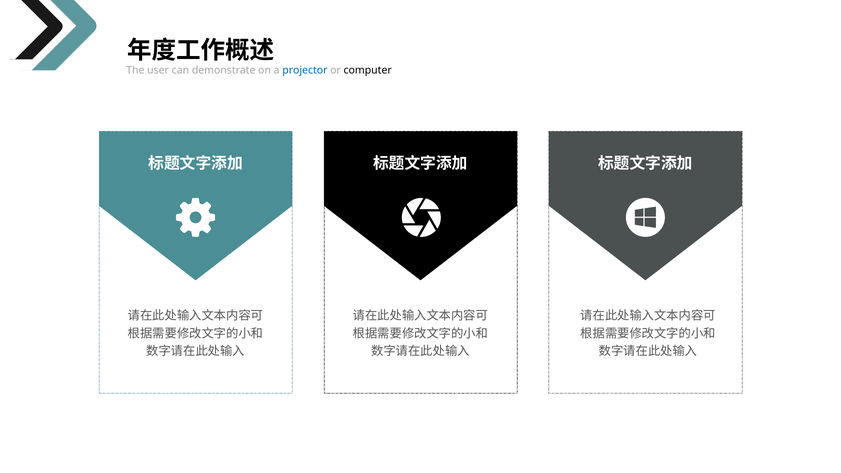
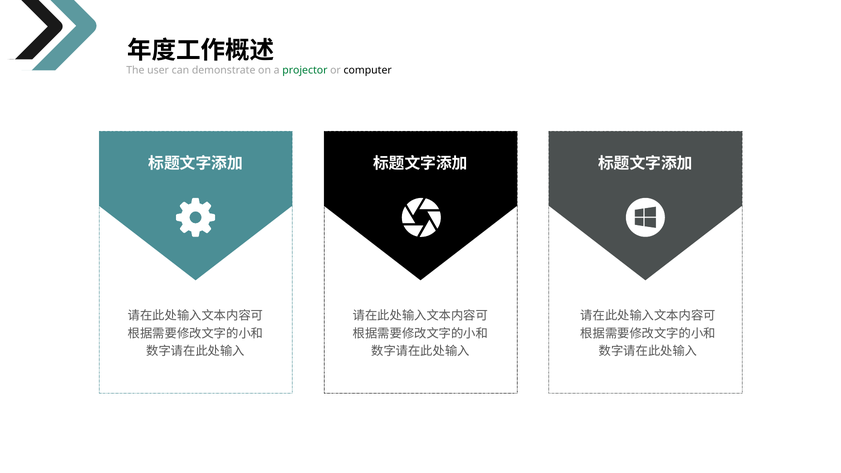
projector colour: blue -> green (305, 70)
